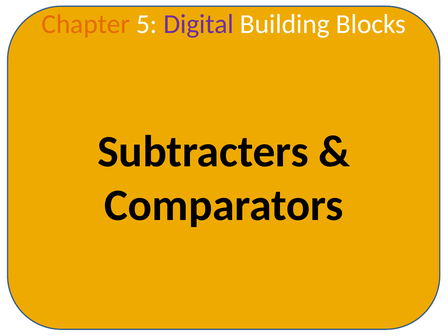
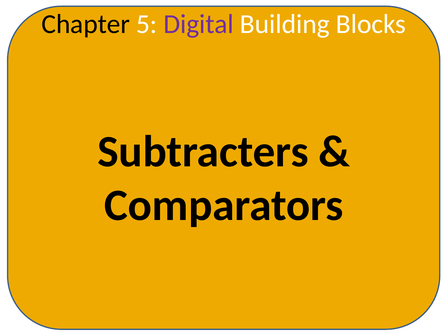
Chapter colour: orange -> black (86, 24)
